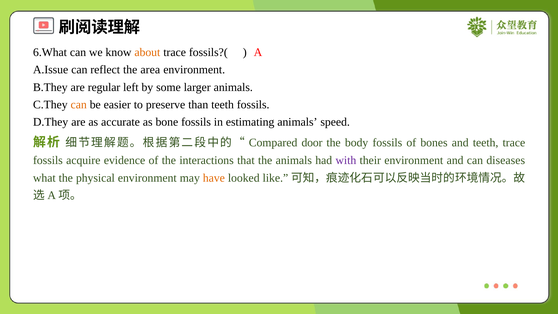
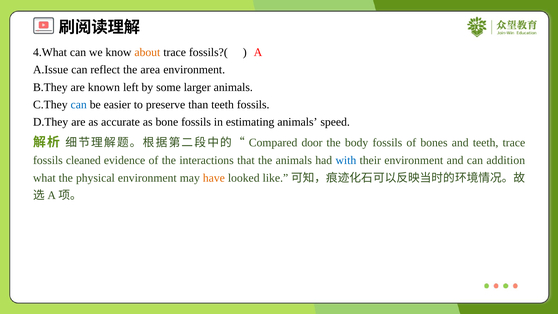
6.What: 6.What -> 4.What (50, 52)
regular: regular -> known (104, 87)
can colour: orange -> blue (79, 105)
acquire: acquire -> cleaned (83, 160)
with colour: purple -> blue (346, 160)
diseases: diseases -> addition (506, 160)
